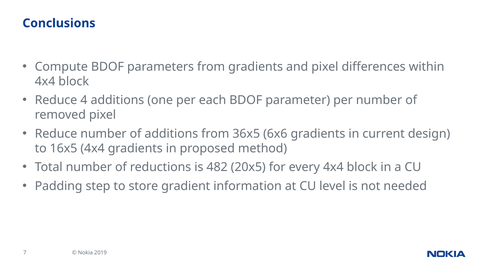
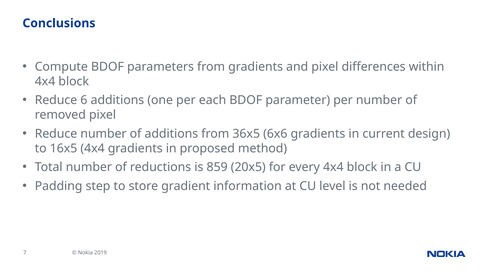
4: 4 -> 6 (84, 100)
482: 482 -> 859 (217, 167)
